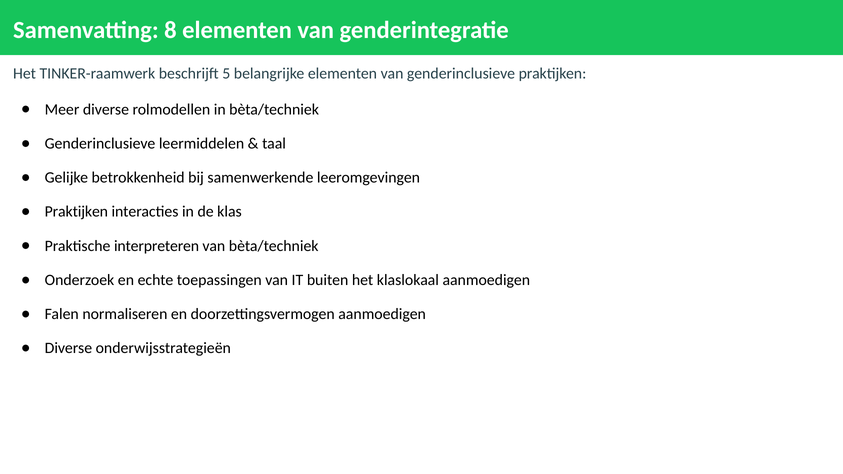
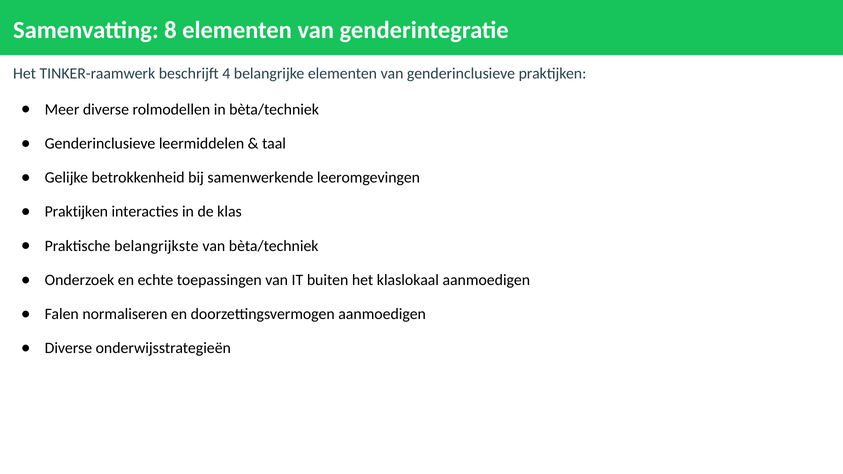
5: 5 -> 4 (226, 73)
interpreteren: interpreteren -> belangrijkste (156, 246)
